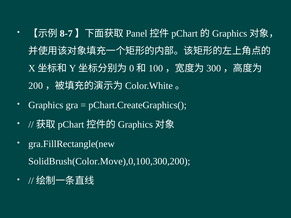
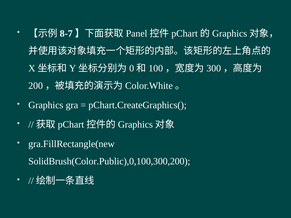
SolidBrush(Color.Move),0,100,300,200: SolidBrush(Color.Move),0,100,300,200 -> SolidBrush(Color.Public),0,100,300,200 (109, 162)
